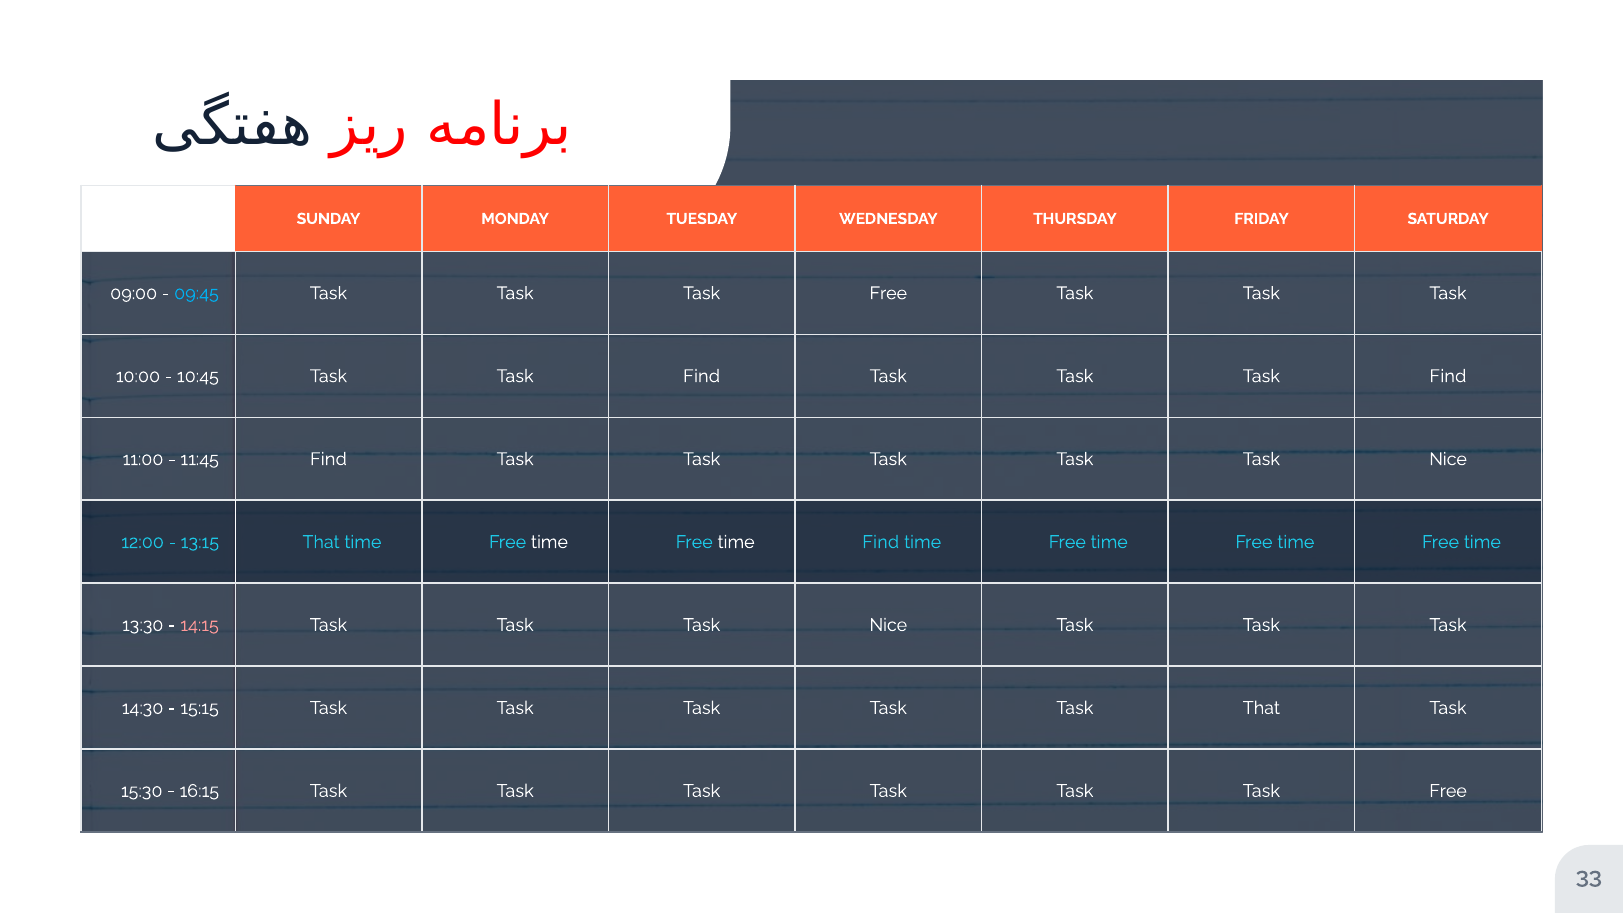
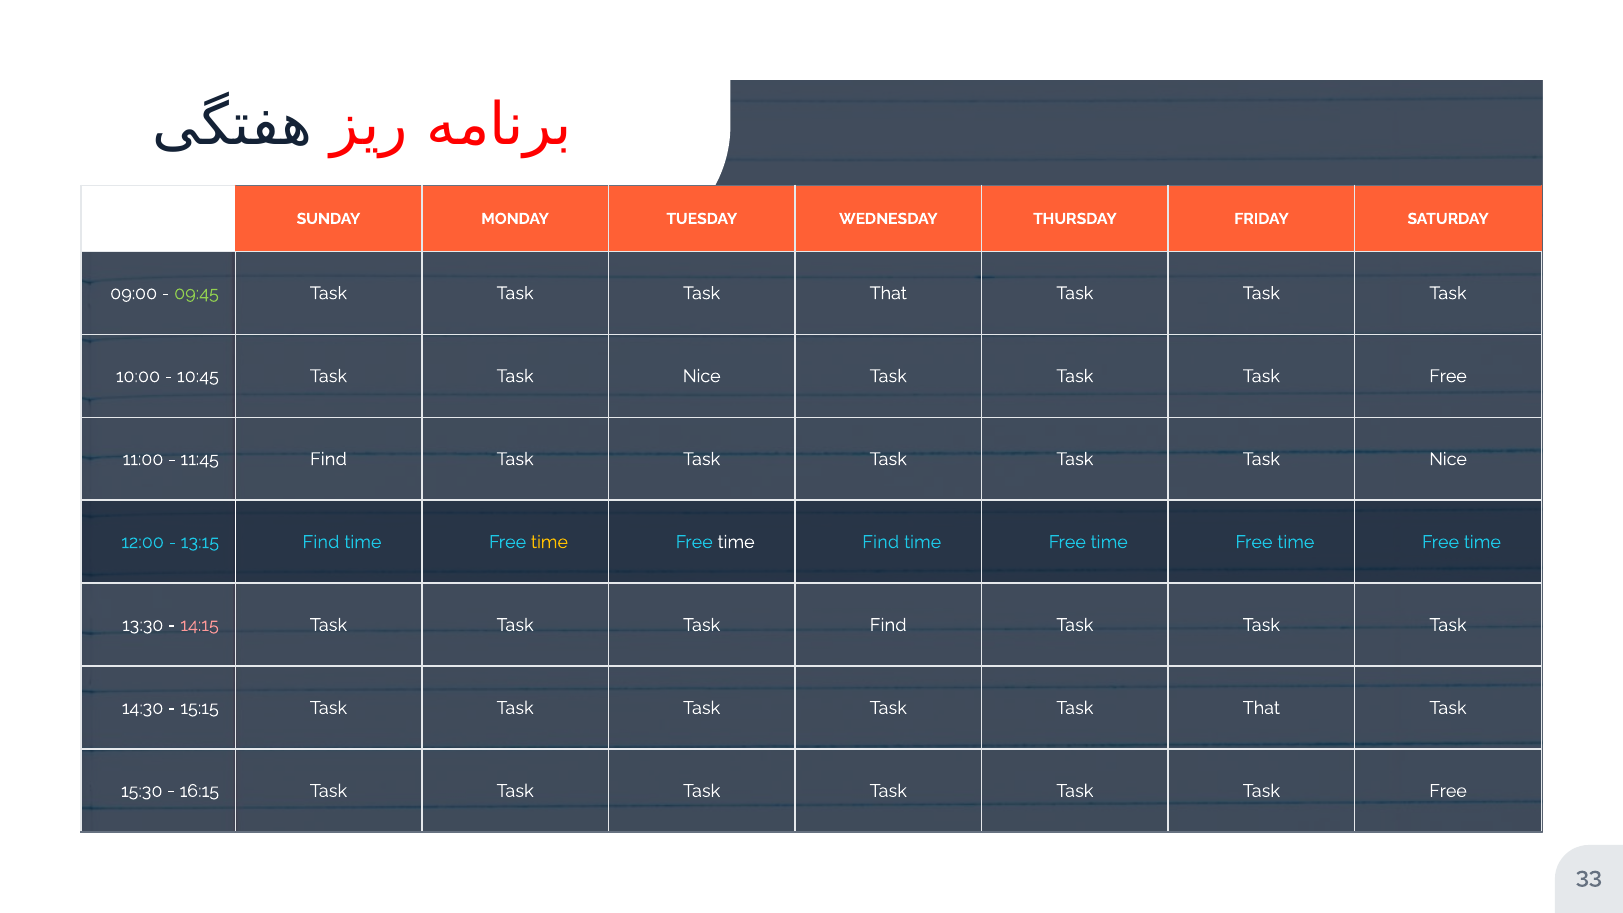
09:45 colour: light blue -> light green (196, 293)
Free: Free -> That (888, 293)
10:45 Task Task Find: Find -> Nice (702, 376)
Find: Find -> Free (1448, 376)
That: That -> Find (321, 542)
time colour: white -> yellow (549, 542)
Nice: Nice -> Find (888, 625)
